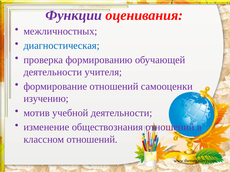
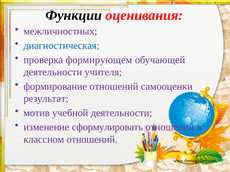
Функции colour: purple -> black (74, 15)
формированию: формированию -> формирующем (99, 60)
изучению: изучению -> результат (46, 99)
обществознания: обществознания -> сформулировать (107, 127)
